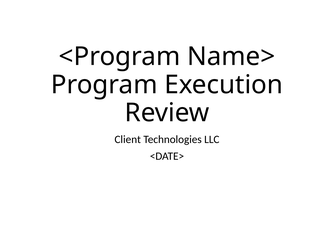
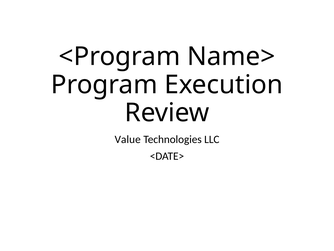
Client: Client -> Value (128, 139)
